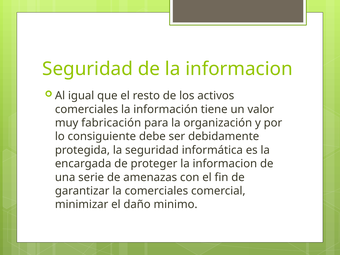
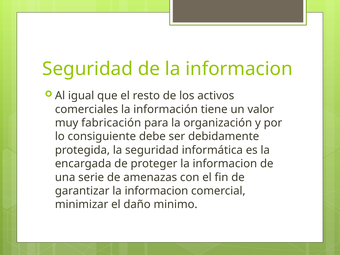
garantizar la comerciales: comerciales -> informacion (156, 191)
